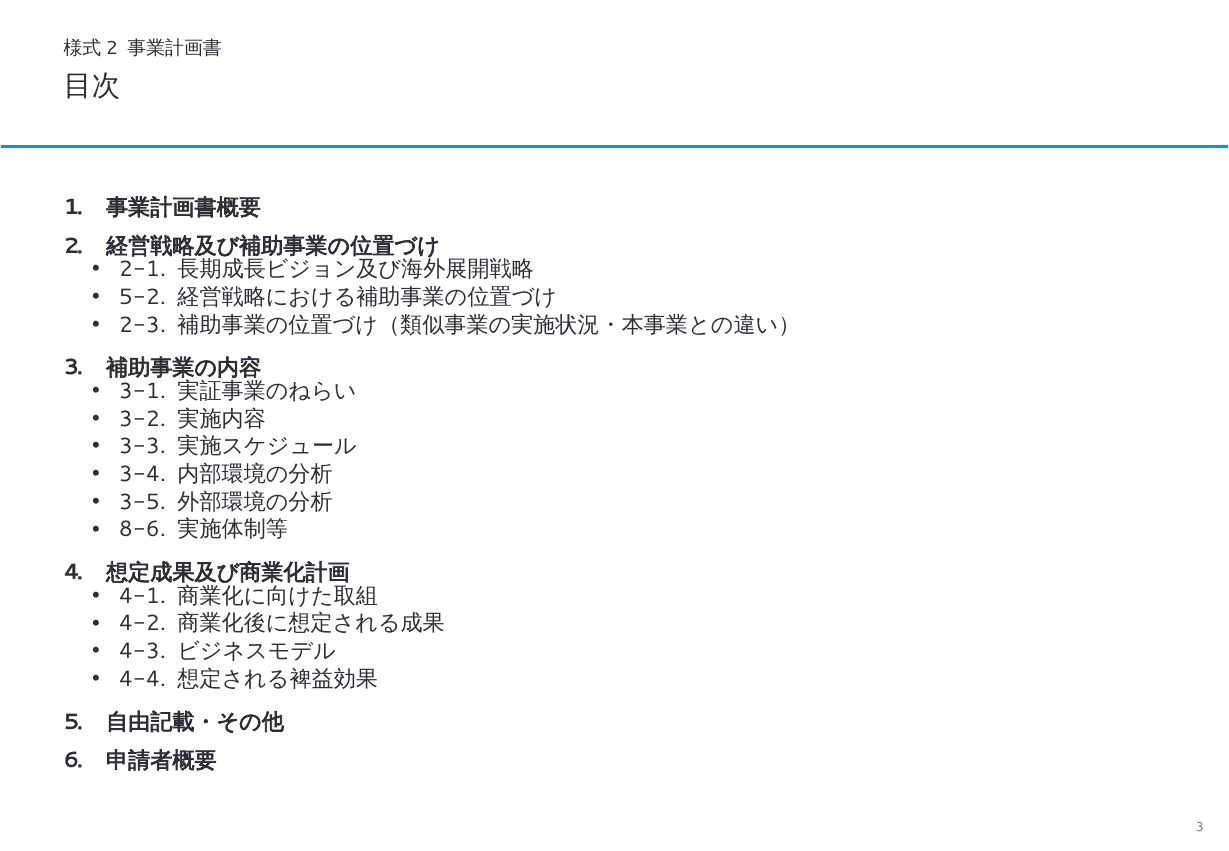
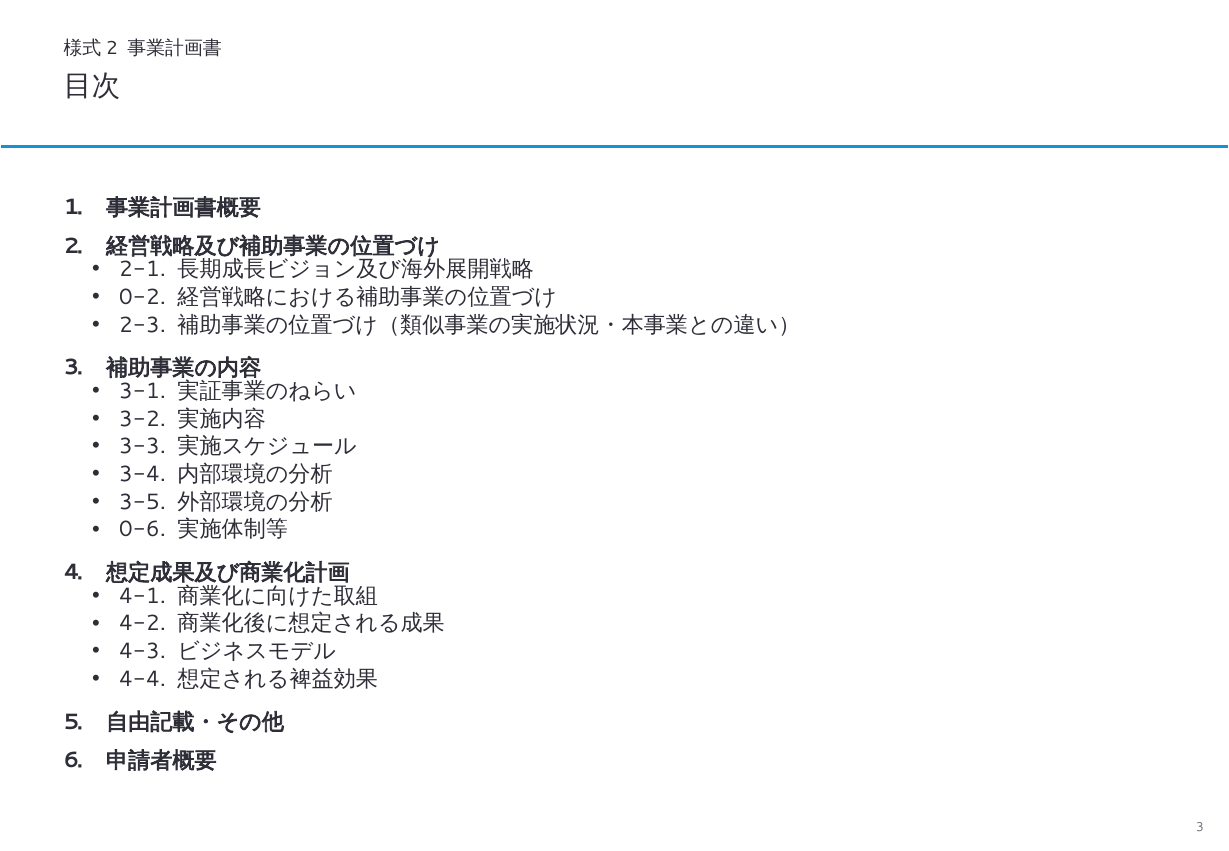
5-2: 5-2 -> 0-2 (142, 297)
8-6: 8-6 -> 0-6 (142, 529)
